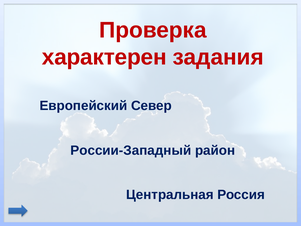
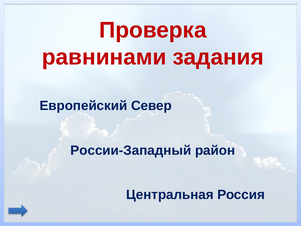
характерен: характерен -> равнинами (104, 57)
